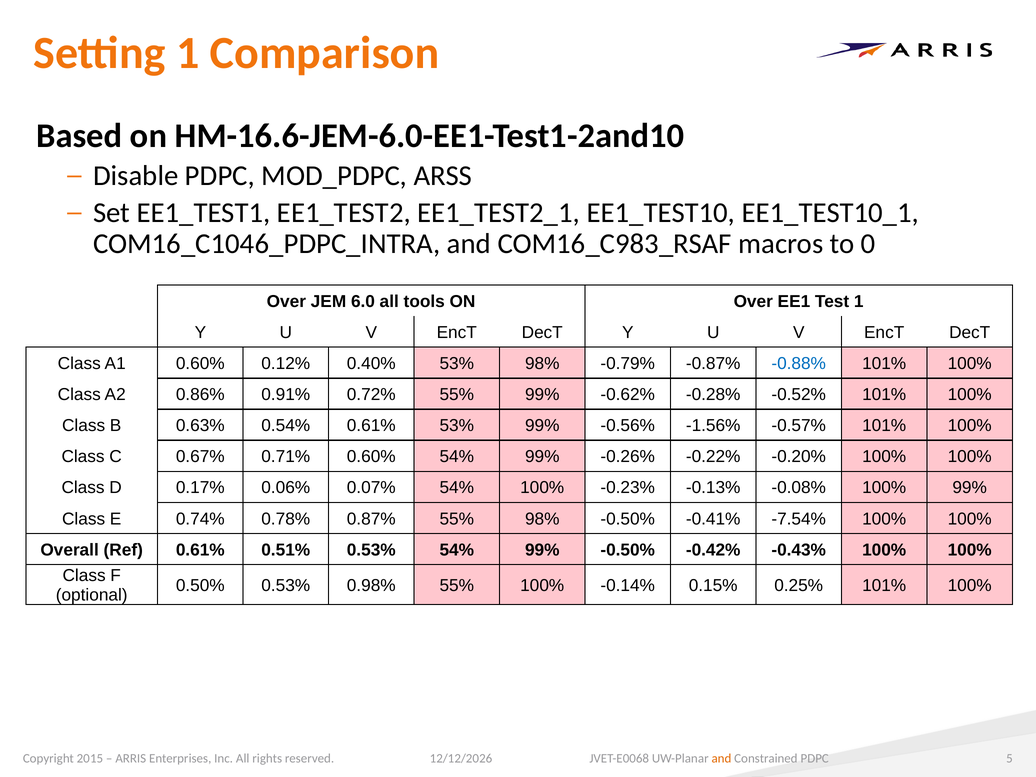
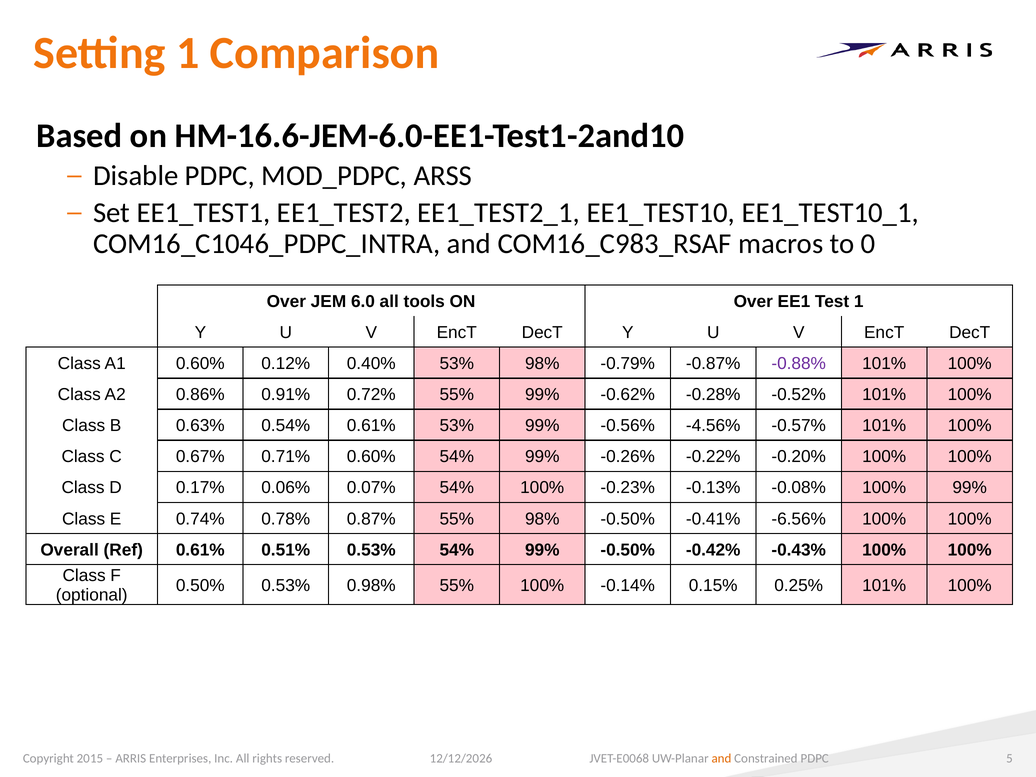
-0.88% colour: blue -> purple (799, 363)
-1.56%: -1.56% -> -4.56% (713, 426)
-7.54%: -7.54% -> -6.56% (799, 519)
